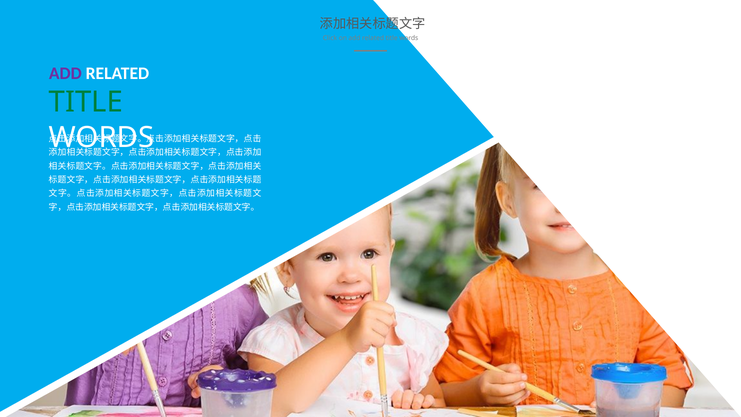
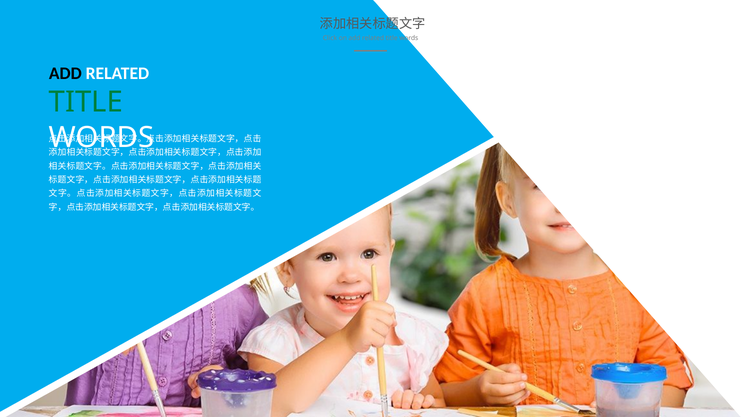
ADD colour: purple -> black (65, 73)
